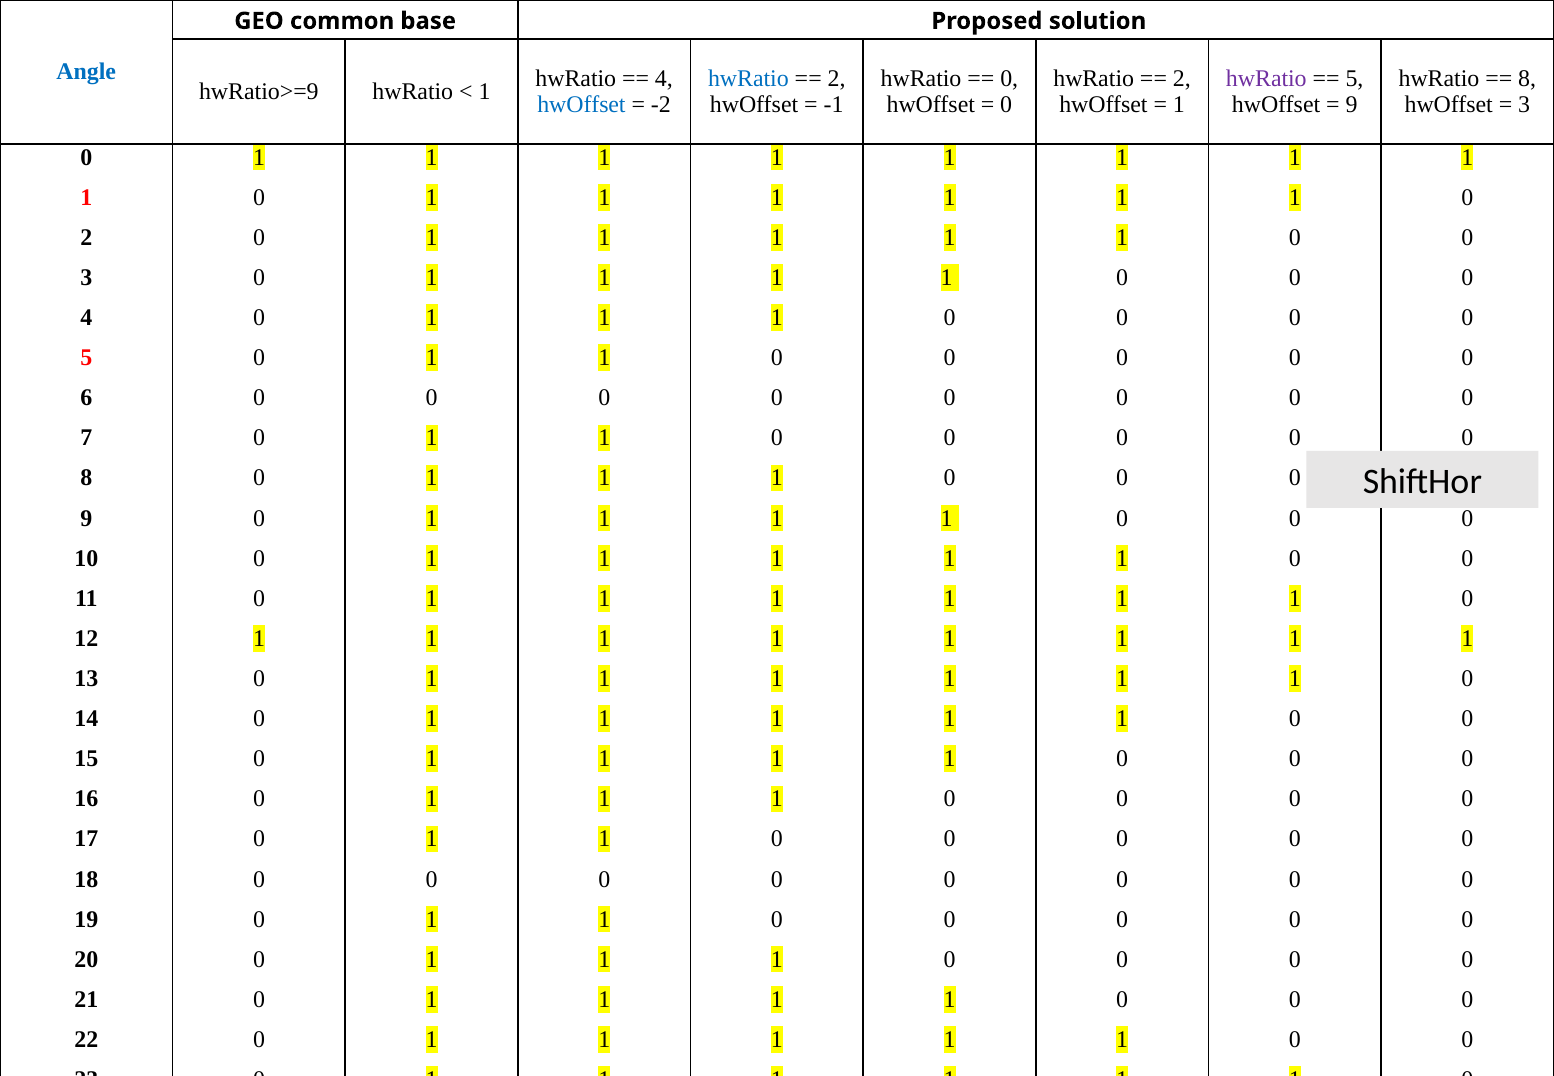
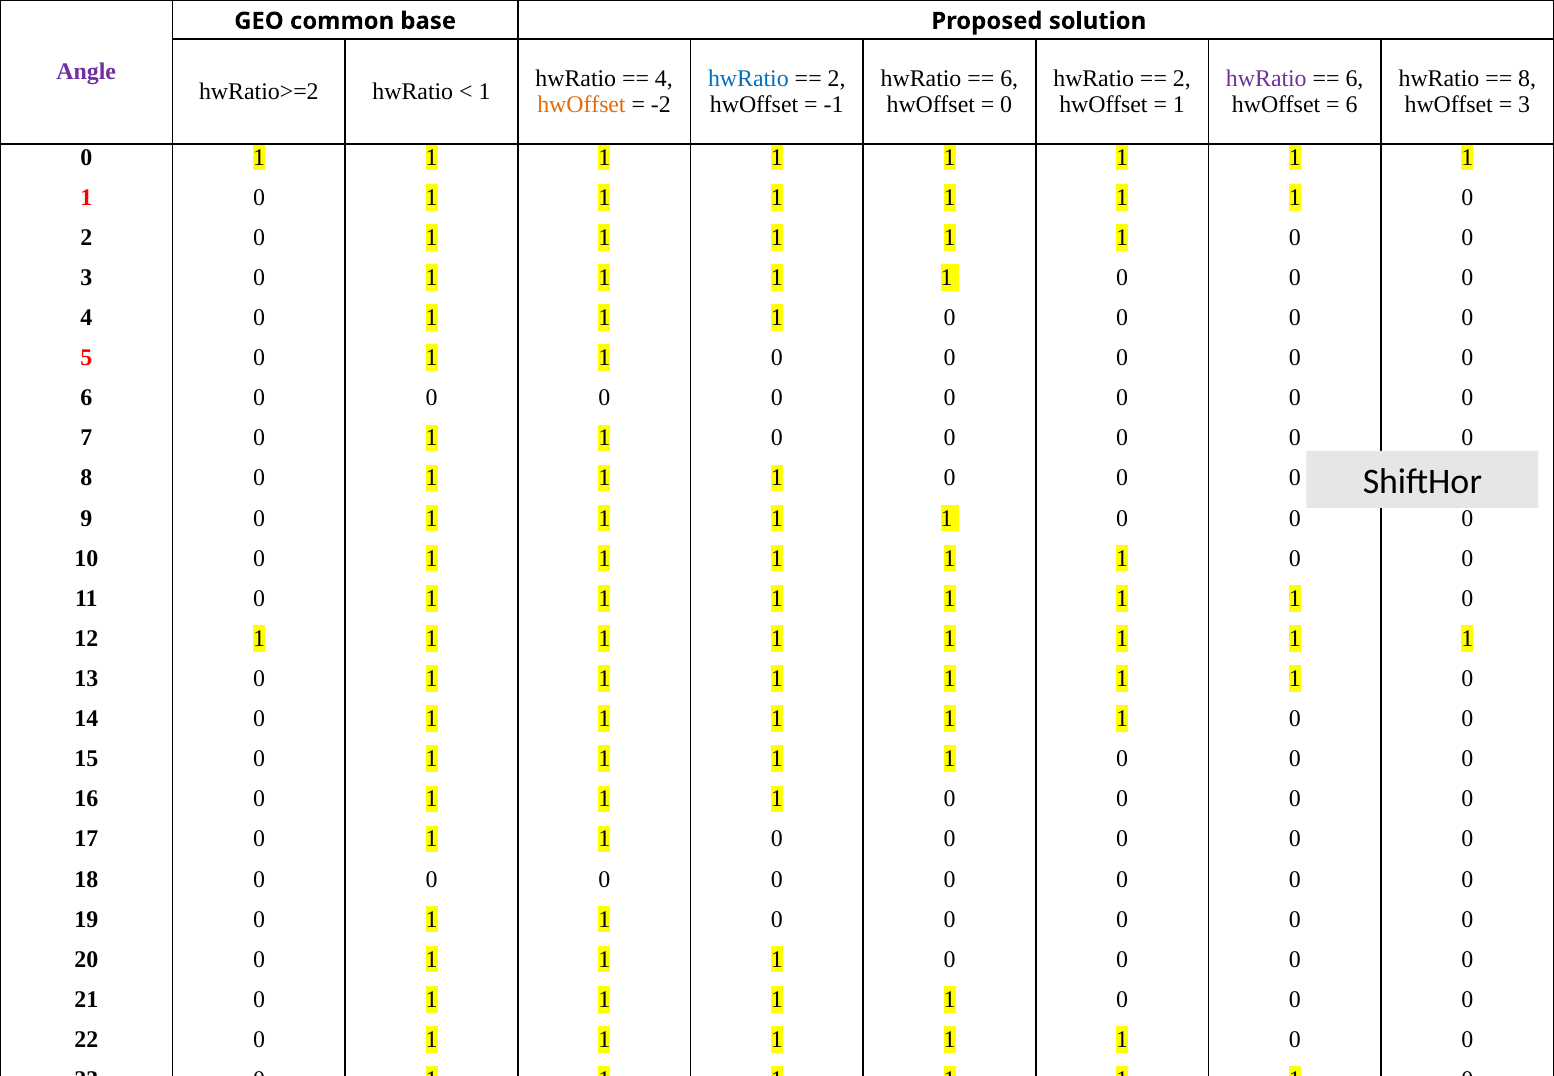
Angle colour: blue -> purple (86, 72)
0: 0 -> 6 (1009, 78)
5: 5 -> 6 (1354, 78)
hwRatio>=9: hwRatio>=9 -> hwRatio>=2 (259, 92)
hwOffset colour: blue -> orange (581, 105)
9: 9 -> 6 (1351, 105)
